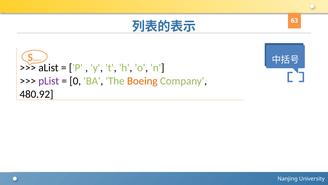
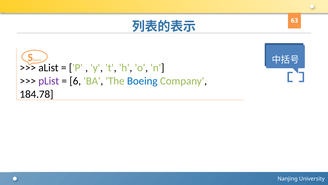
0: 0 -> 6 (75, 81)
Boeing colour: orange -> blue (142, 81)
480.92: 480.92 -> 184.78 (37, 94)
